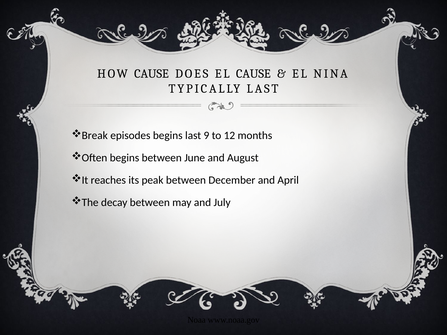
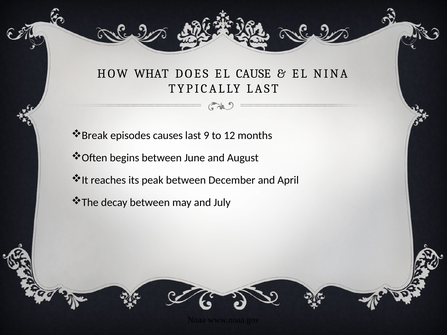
HOW CAUSE: CAUSE -> WHAT (151, 74)
episodes begins: begins -> causes (168, 136)
